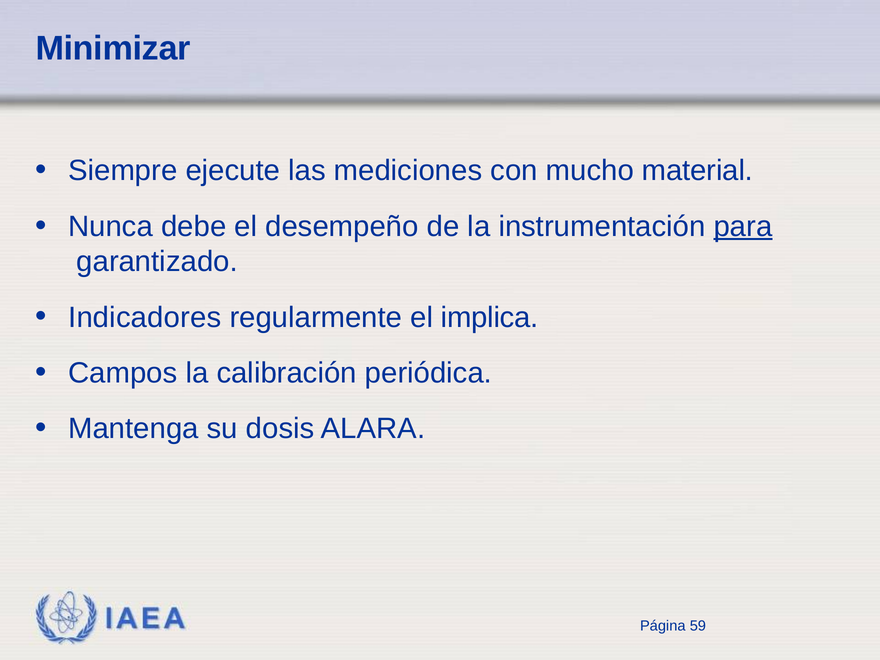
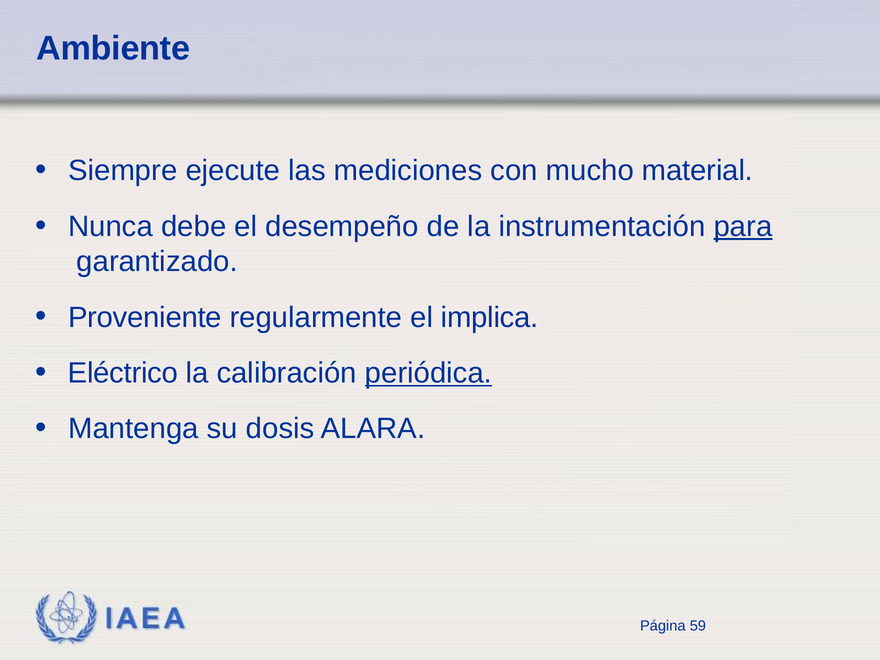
Minimizar: Minimizar -> Ambiente (113, 49)
Indicadores: Indicadores -> Proveniente (145, 317)
Campos: Campos -> Eléctrico (123, 373)
periódica underline: none -> present (428, 373)
